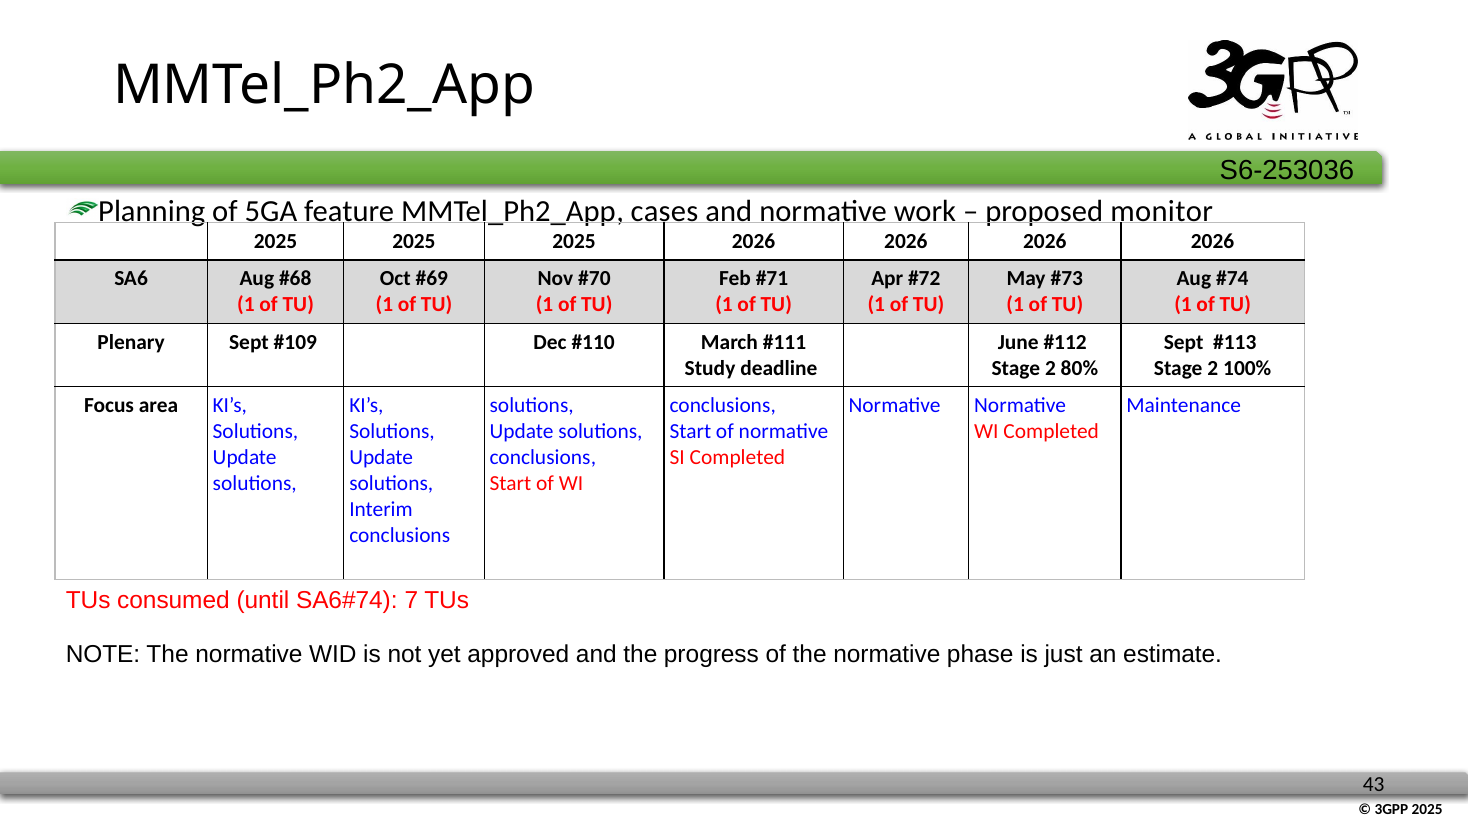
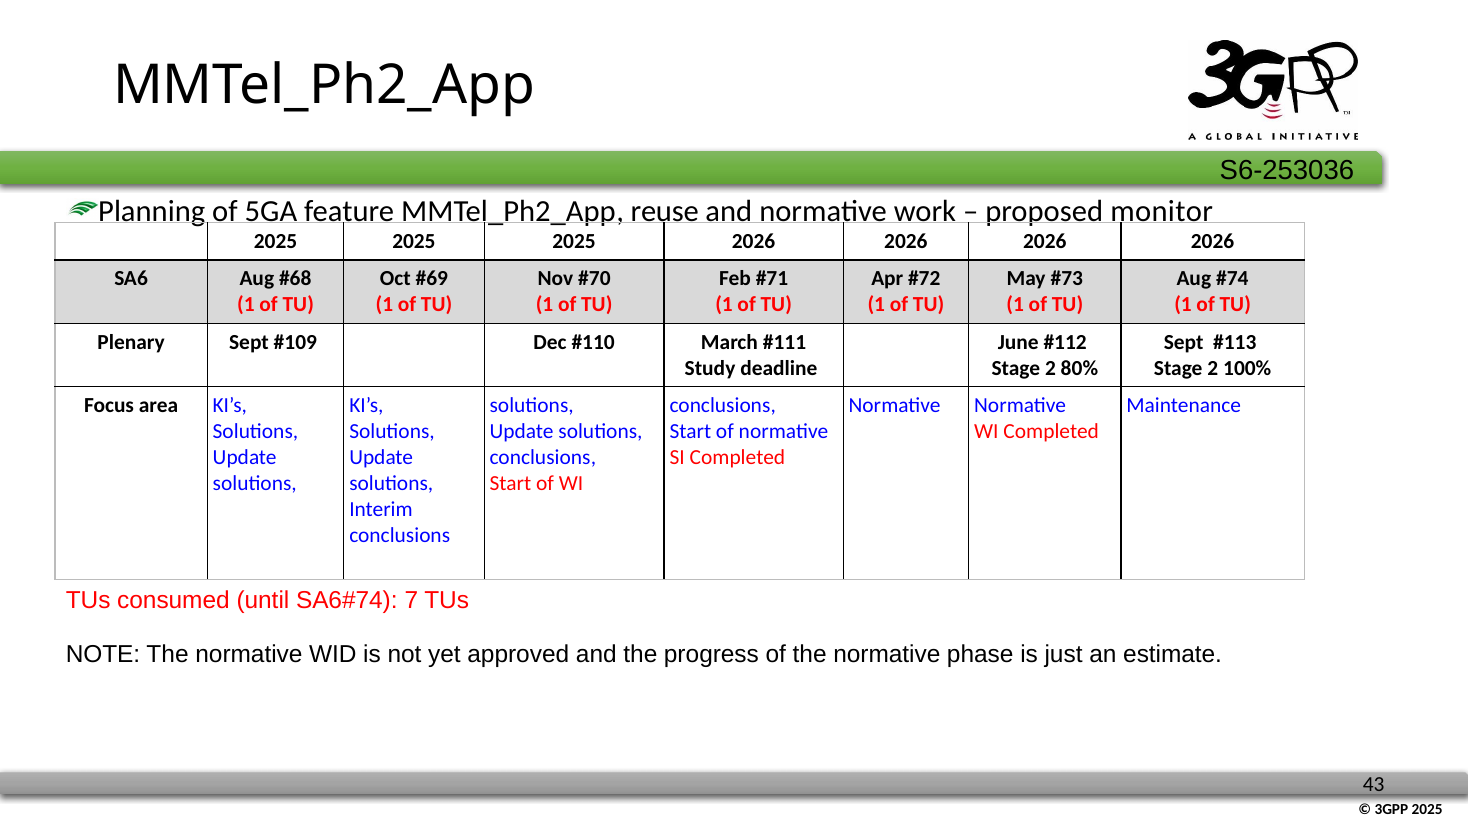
cases: cases -> reuse (665, 211)
